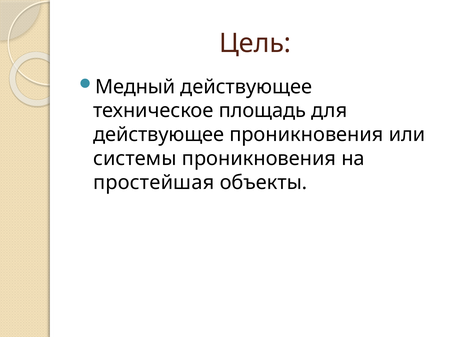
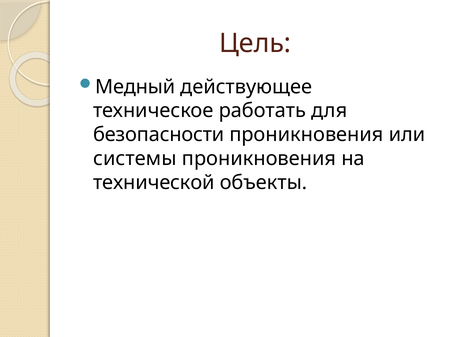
площадь: площадь -> работать (262, 111)
действующее: действующее -> безопасности (159, 135)
простейшая: простейшая -> технической (154, 183)
